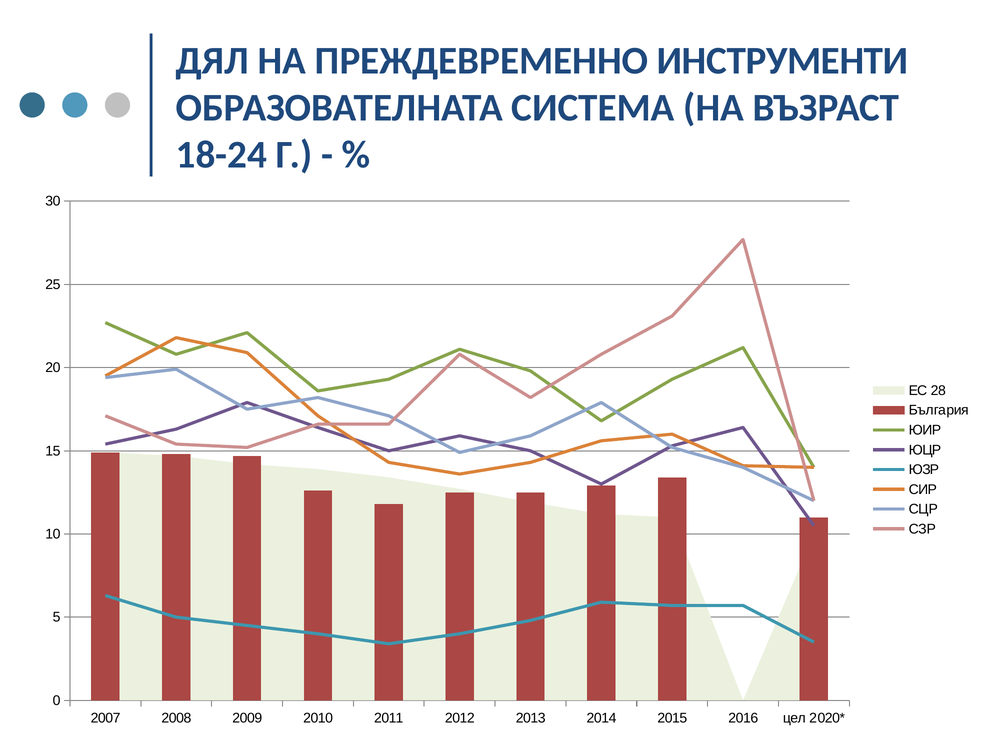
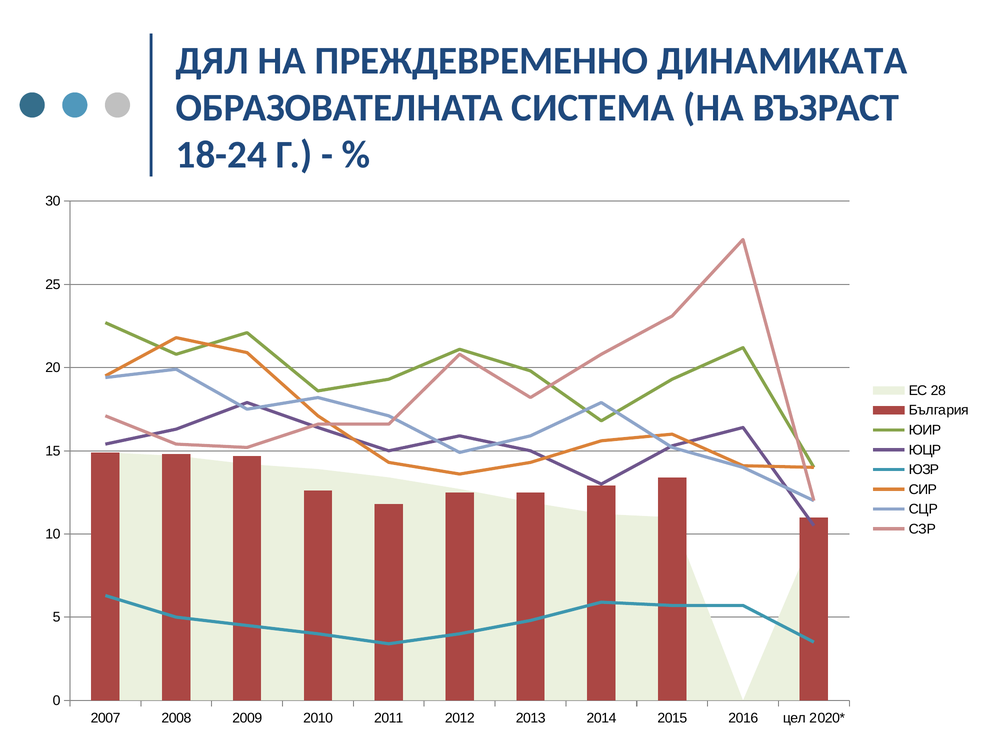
ИНСТРУМЕНТИ: ИНСТРУМЕНТИ -> ДИНАМИКАТА (782, 61)
